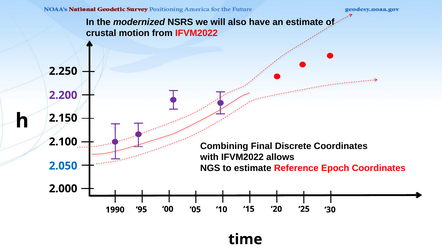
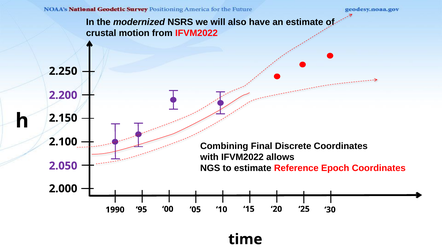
2.050 colour: blue -> purple (63, 166)
